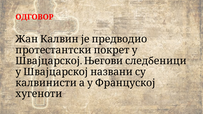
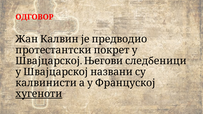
хугеноти underline: none -> present (39, 94)
